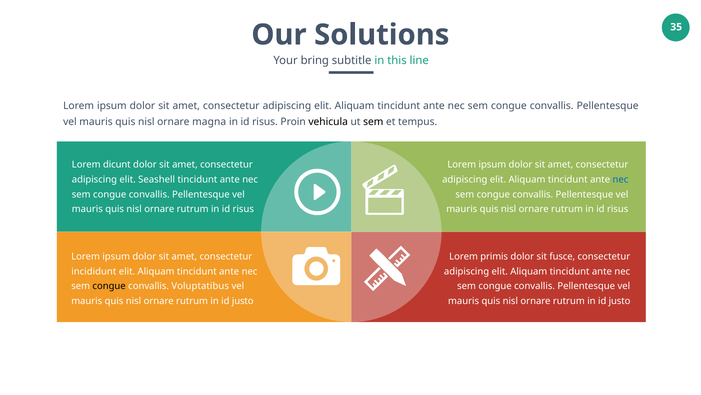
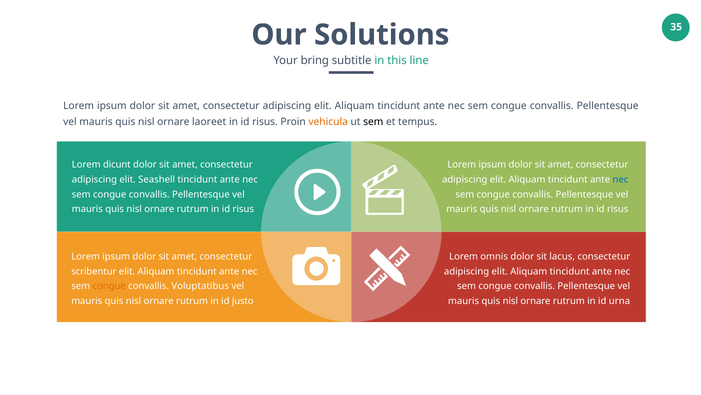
magna: magna -> laoreet (209, 122)
vehicula colour: black -> orange (328, 122)
primis: primis -> omnis (494, 256)
fusce: fusce -> lacus (562, 256)
incididunt: incididunt -> scribentur (94, 271)
congue colour: black -> orange (109, 286)
justo: justo -> urna (619, 301)
